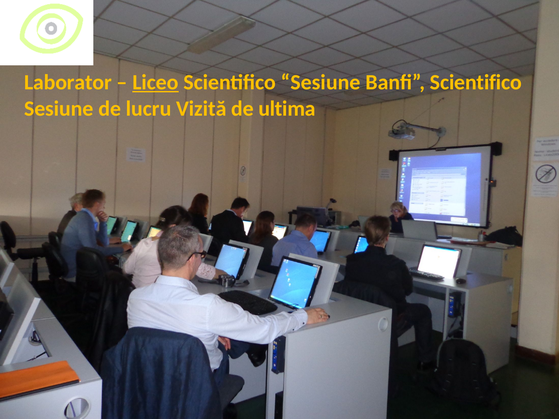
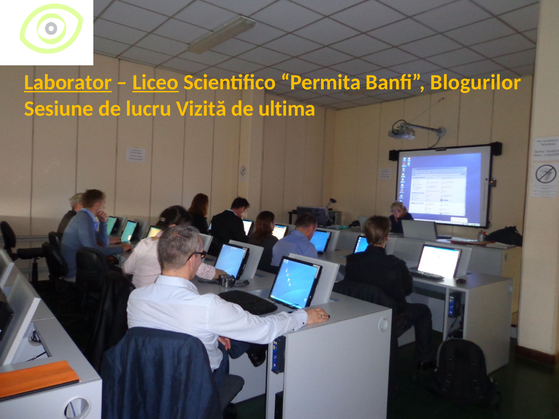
Laborator underline: none -> present (68, 83)
Sesiune: Sesiune -> Permita (321, 83)
Banfi Scientifico: Scientifico -> Blogurilor (476, 83)
